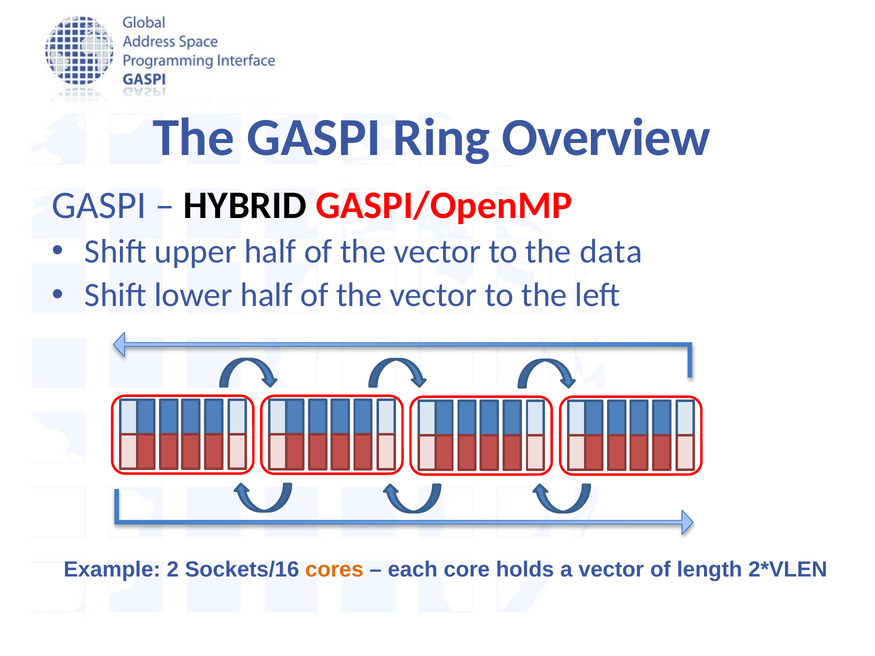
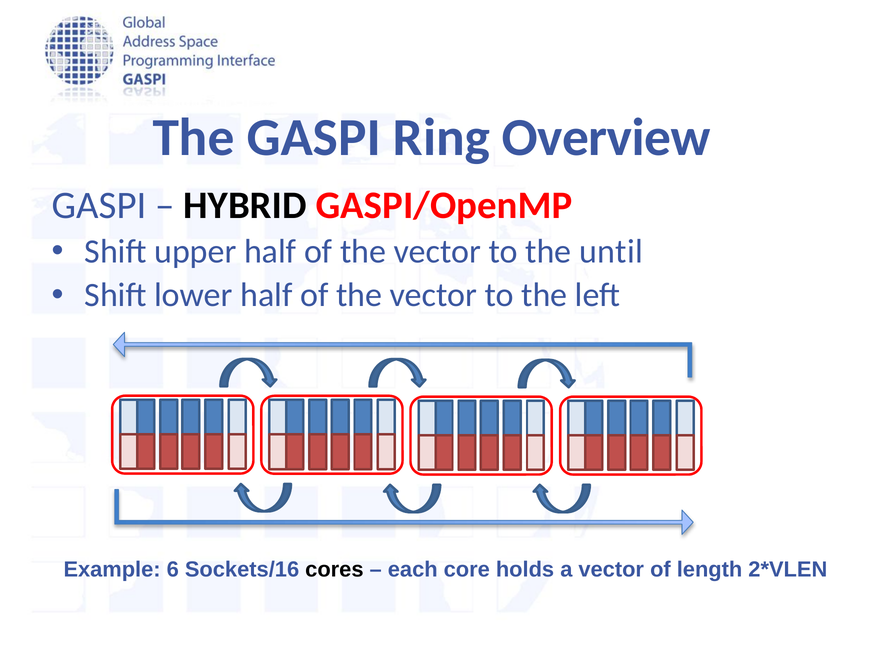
data: data -> until (611, 252)
2: 2 -> 6 (173, 570)
cores colour: orange -> black (334, 570)
